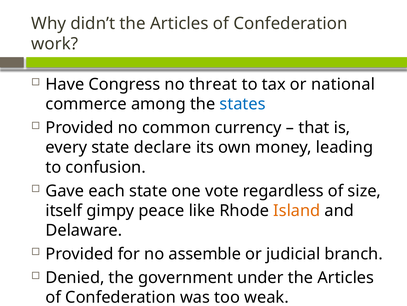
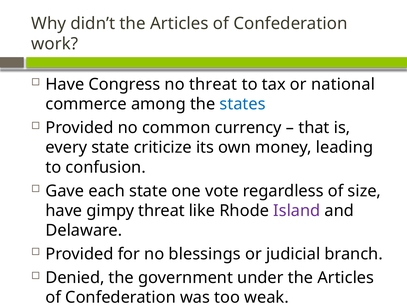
declare: declare -> criticize (163, 147)
itself: itself -> have (64, 210)
gimpy peace: peace -> threat (161, 210)
Island colour: orange -> purple (297, 210)
assemble: assemble -> blessings (205, 254)
